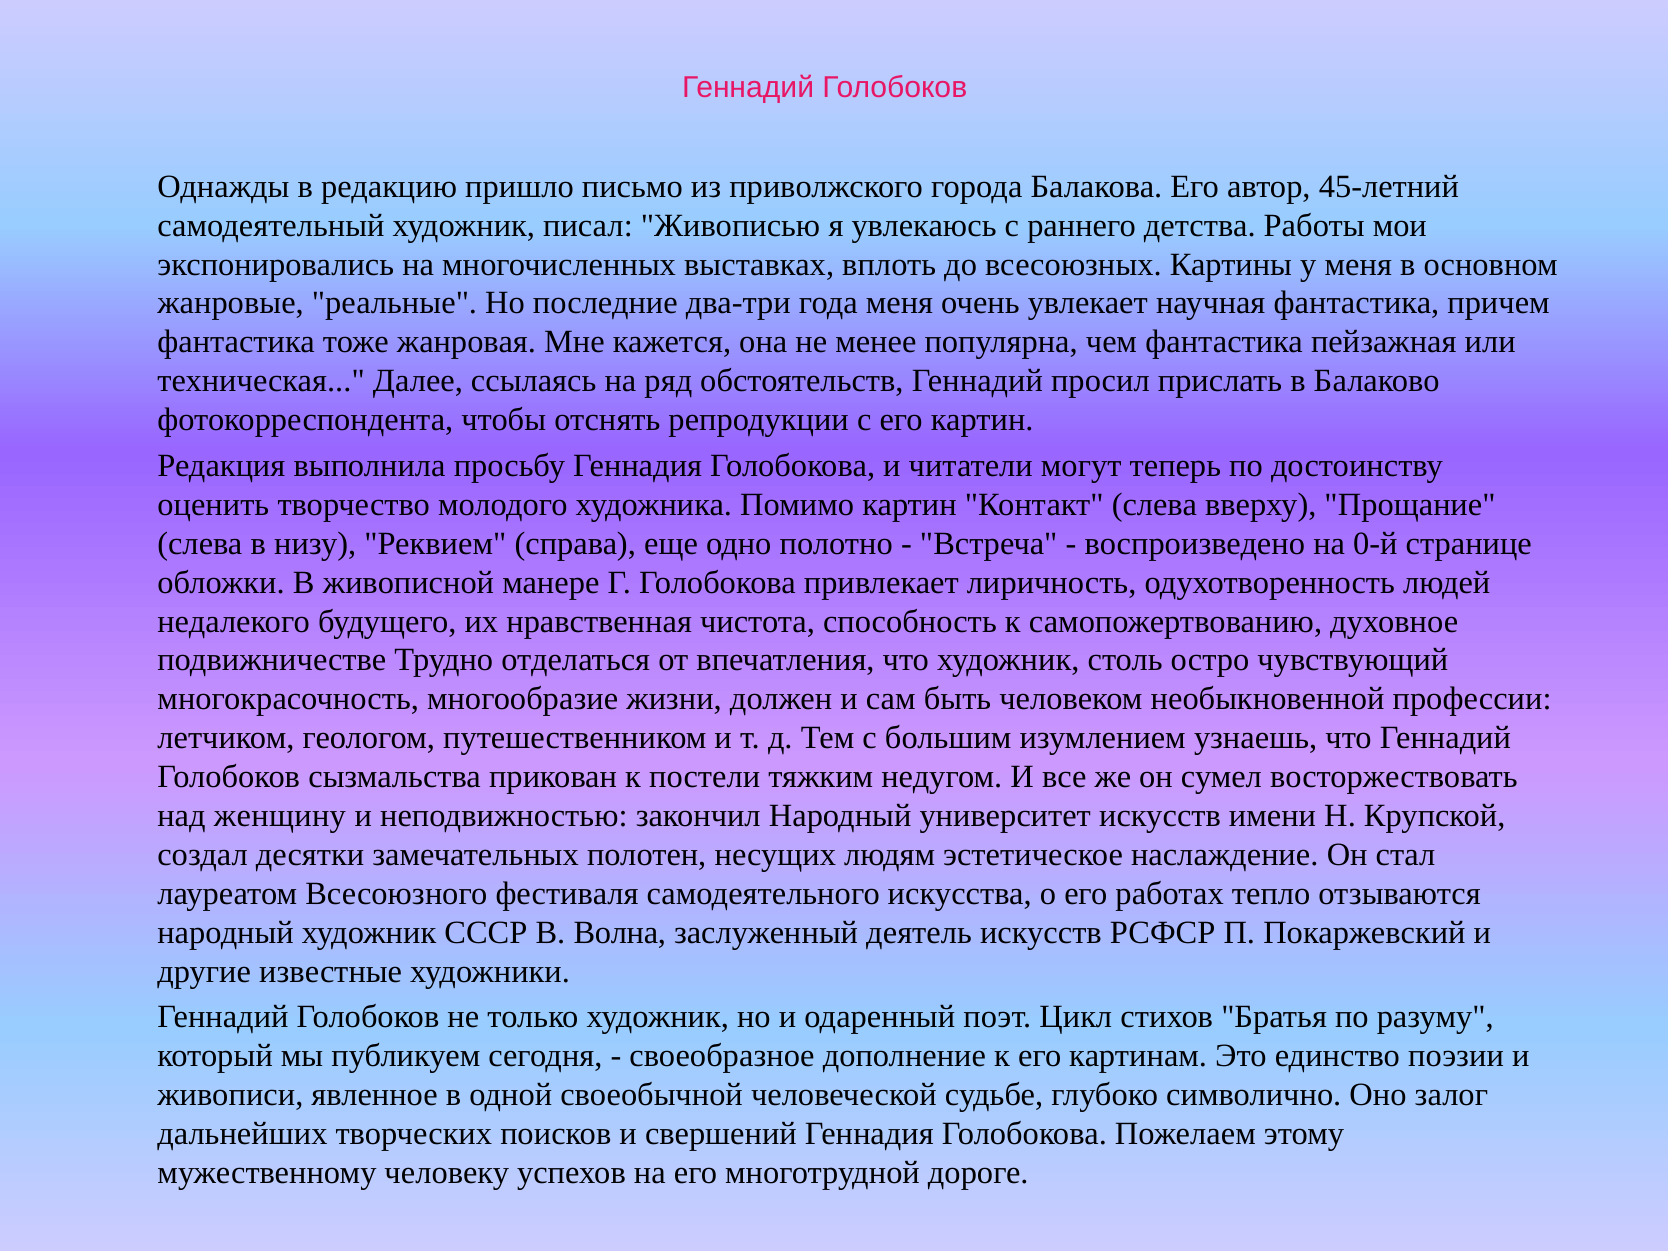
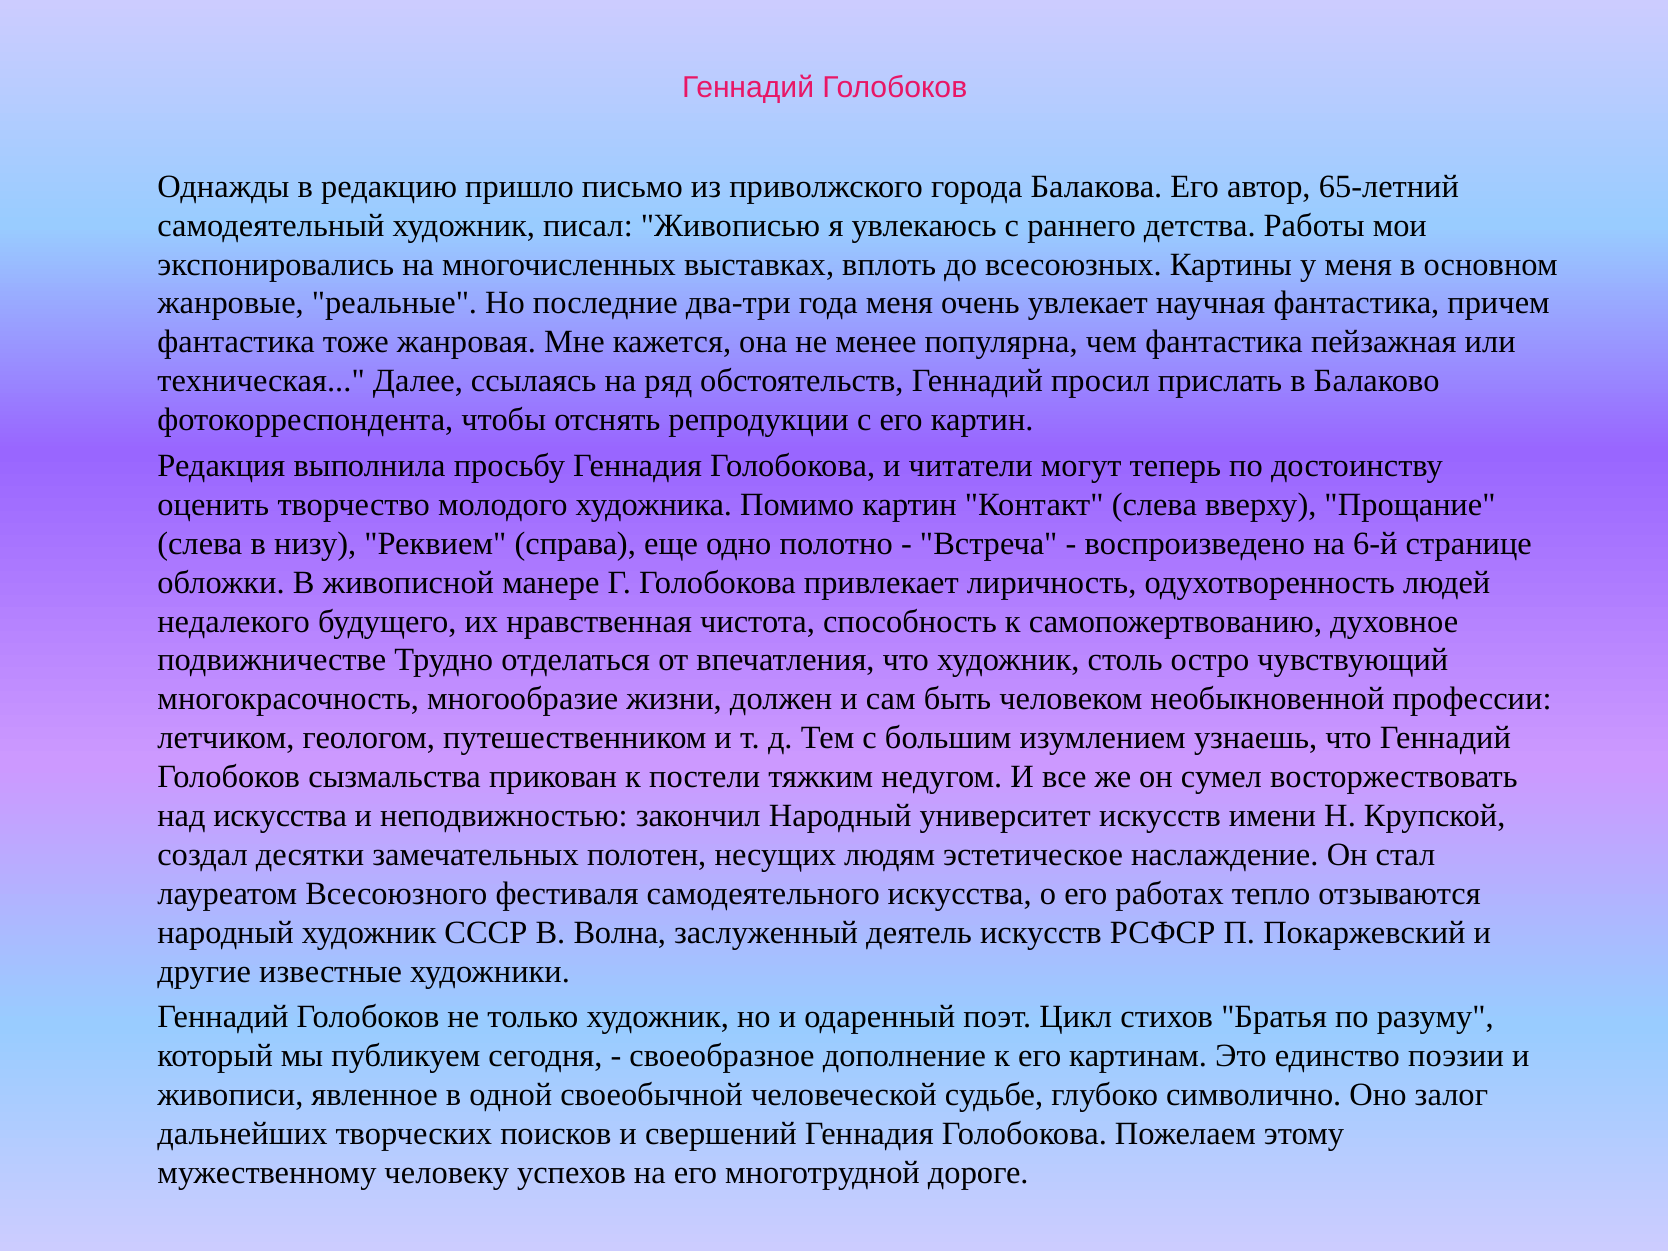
45-летний: 45-летний -> 65-летний (1389, 186)
0-й: 0-й -> 6-й (1375, 543)
над женщину: женщину -> искусства (280, 816)
